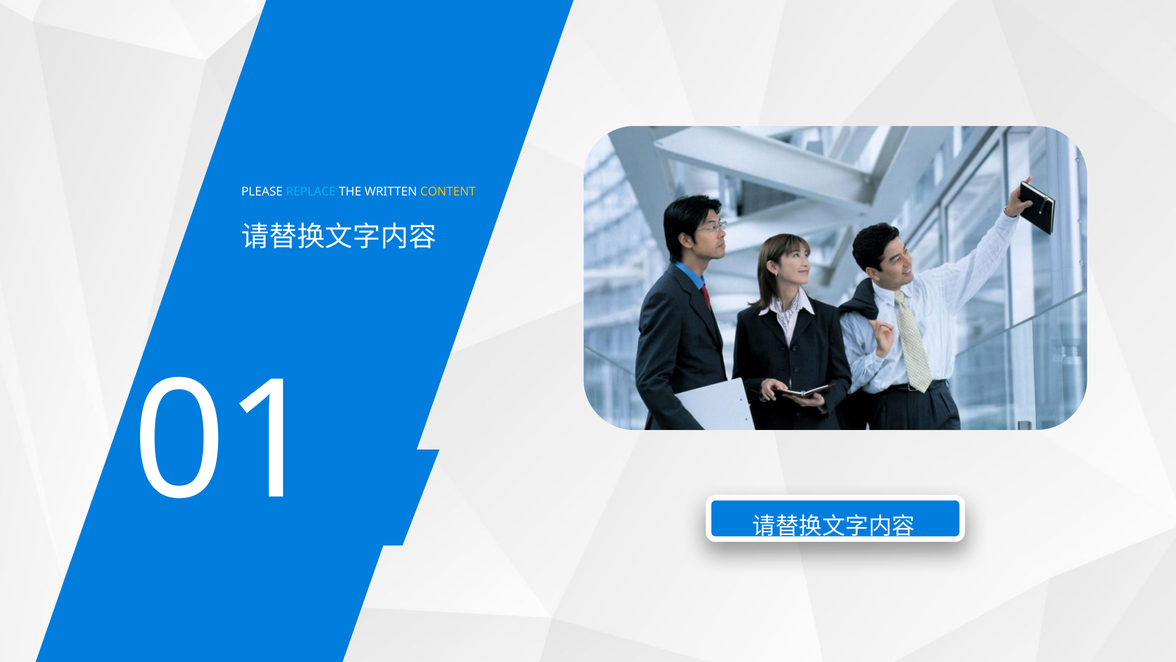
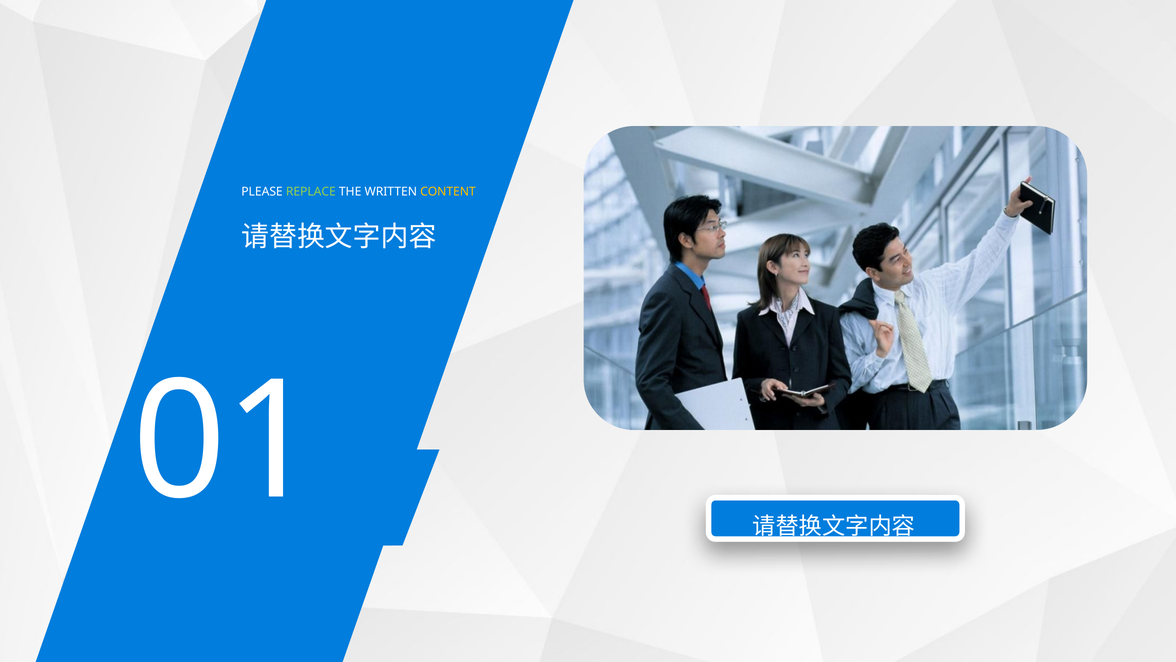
REPLACE colour: light blue -> light green (311, 192)
